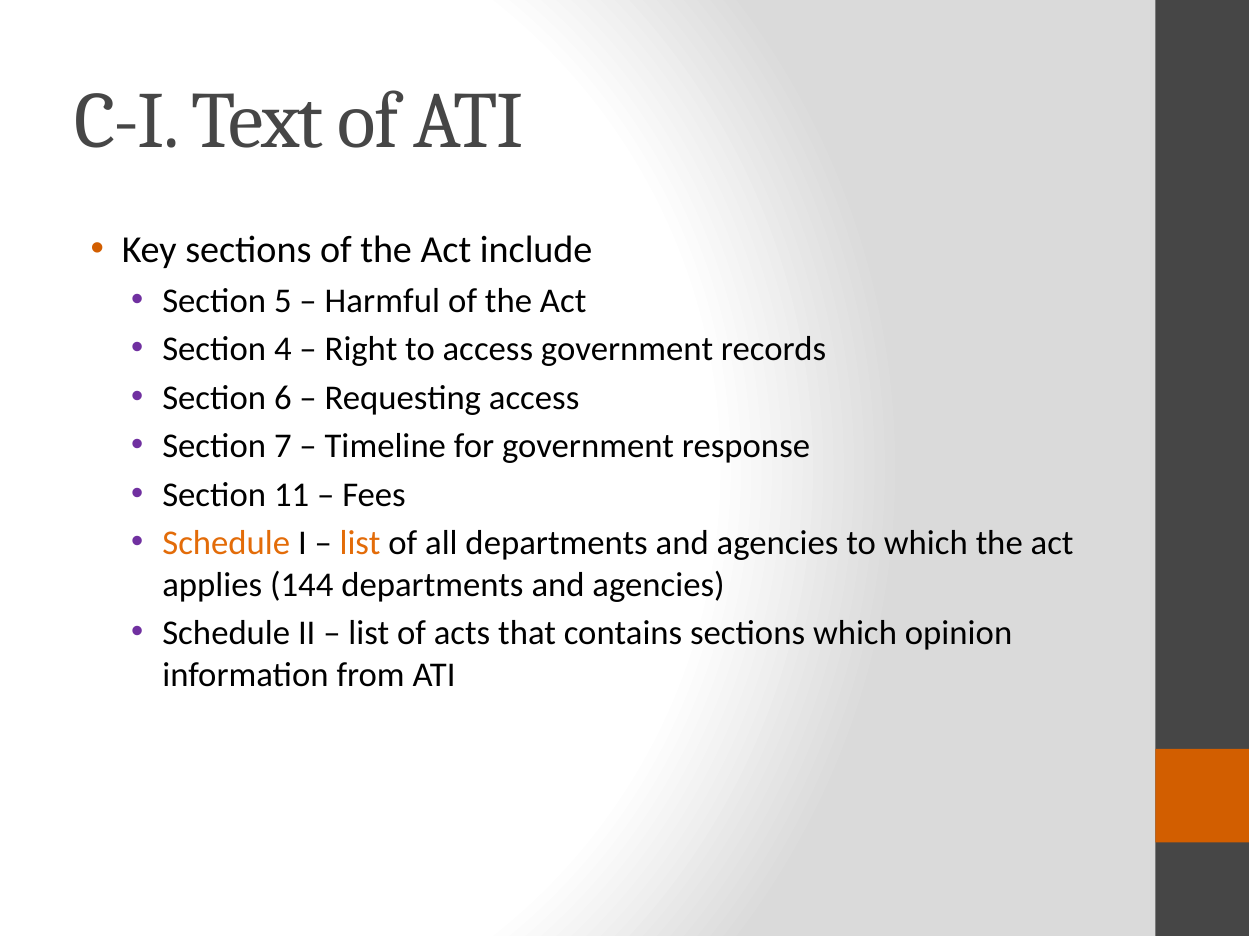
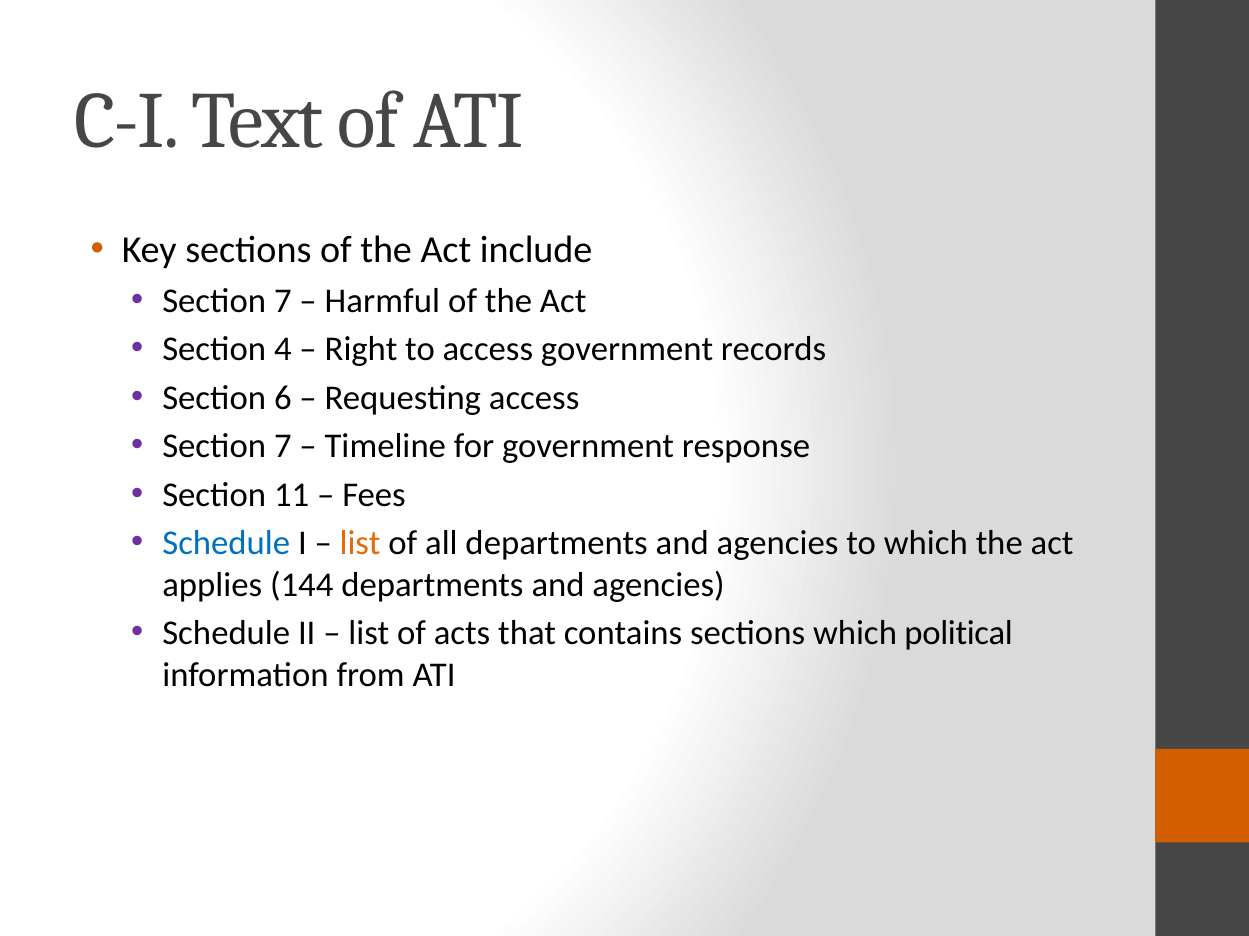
5: 5 -> 7 (283, 301)
Schedule colour: orange -> blue (226, 544)
opinion: opinion -> political (959, 634)
